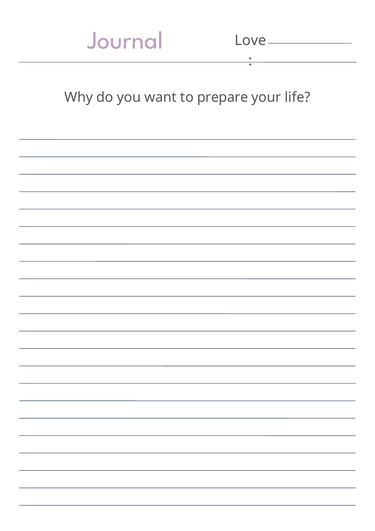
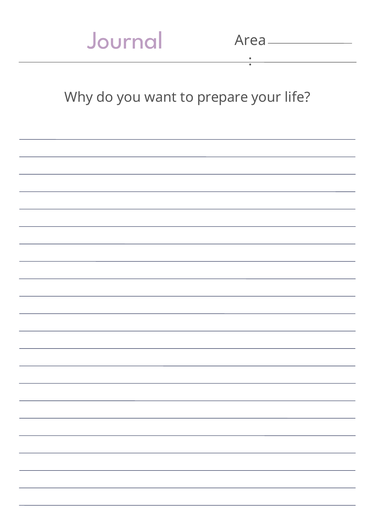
Love: Love -> Area (250, 40)
